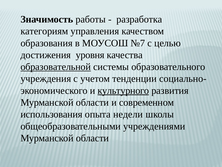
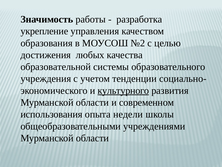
категориям: категориям -> укрепление (44, 31)
№7: №7 -> №2 (138, 43)
уровня: уровня -> любых (90, 55)
образовательной underline: present -> none (56, 67)
